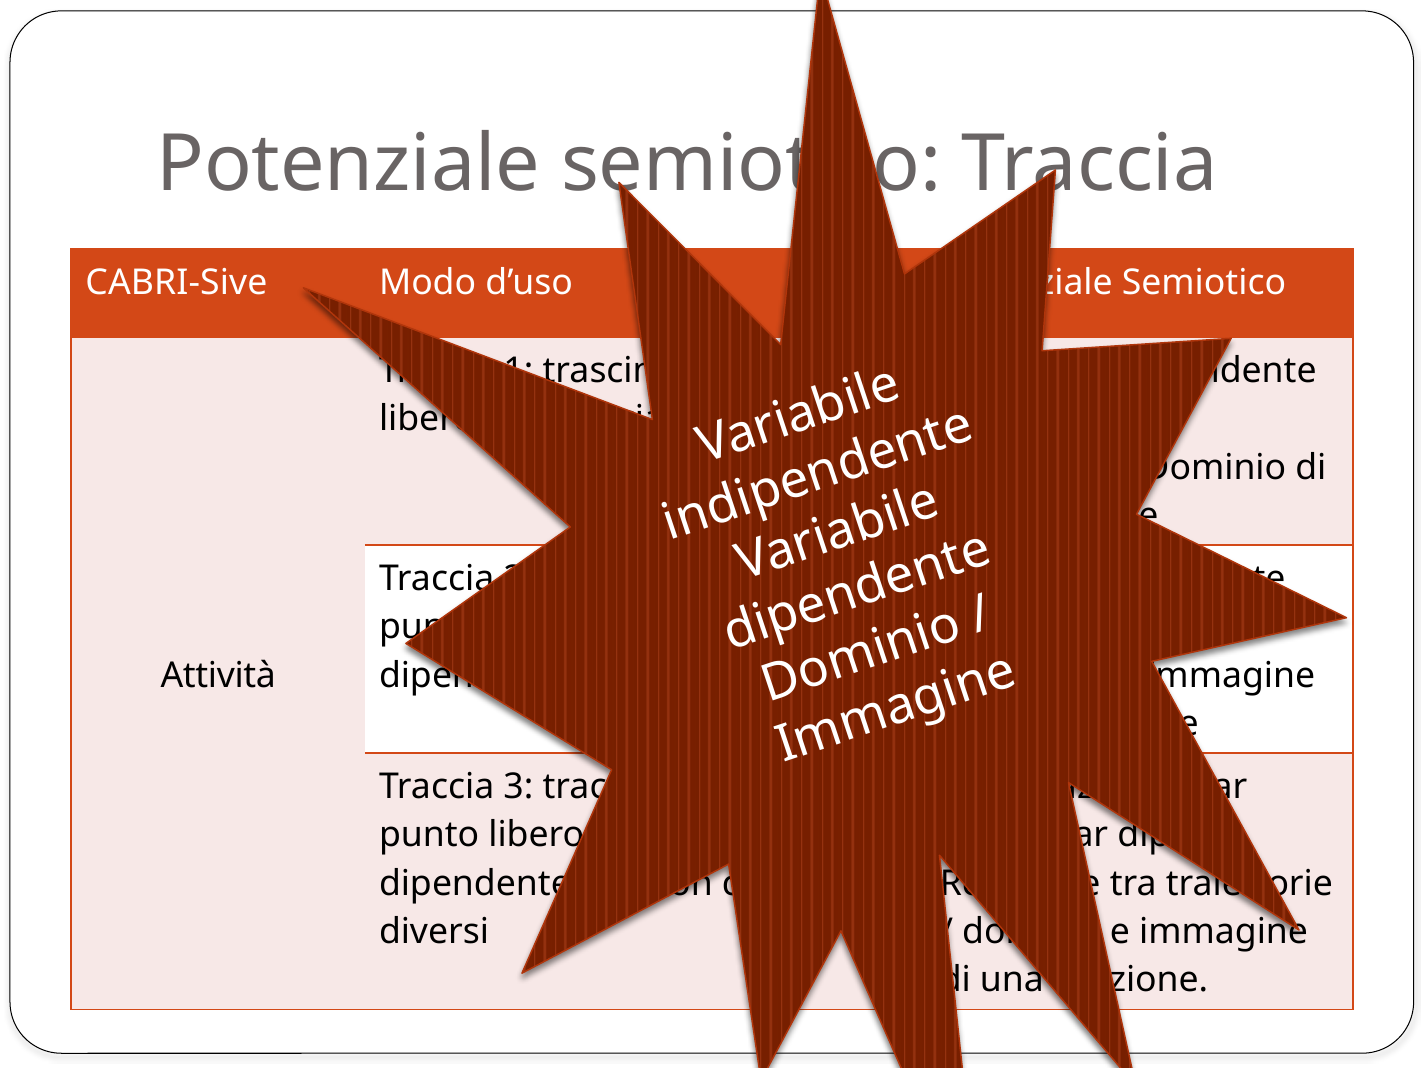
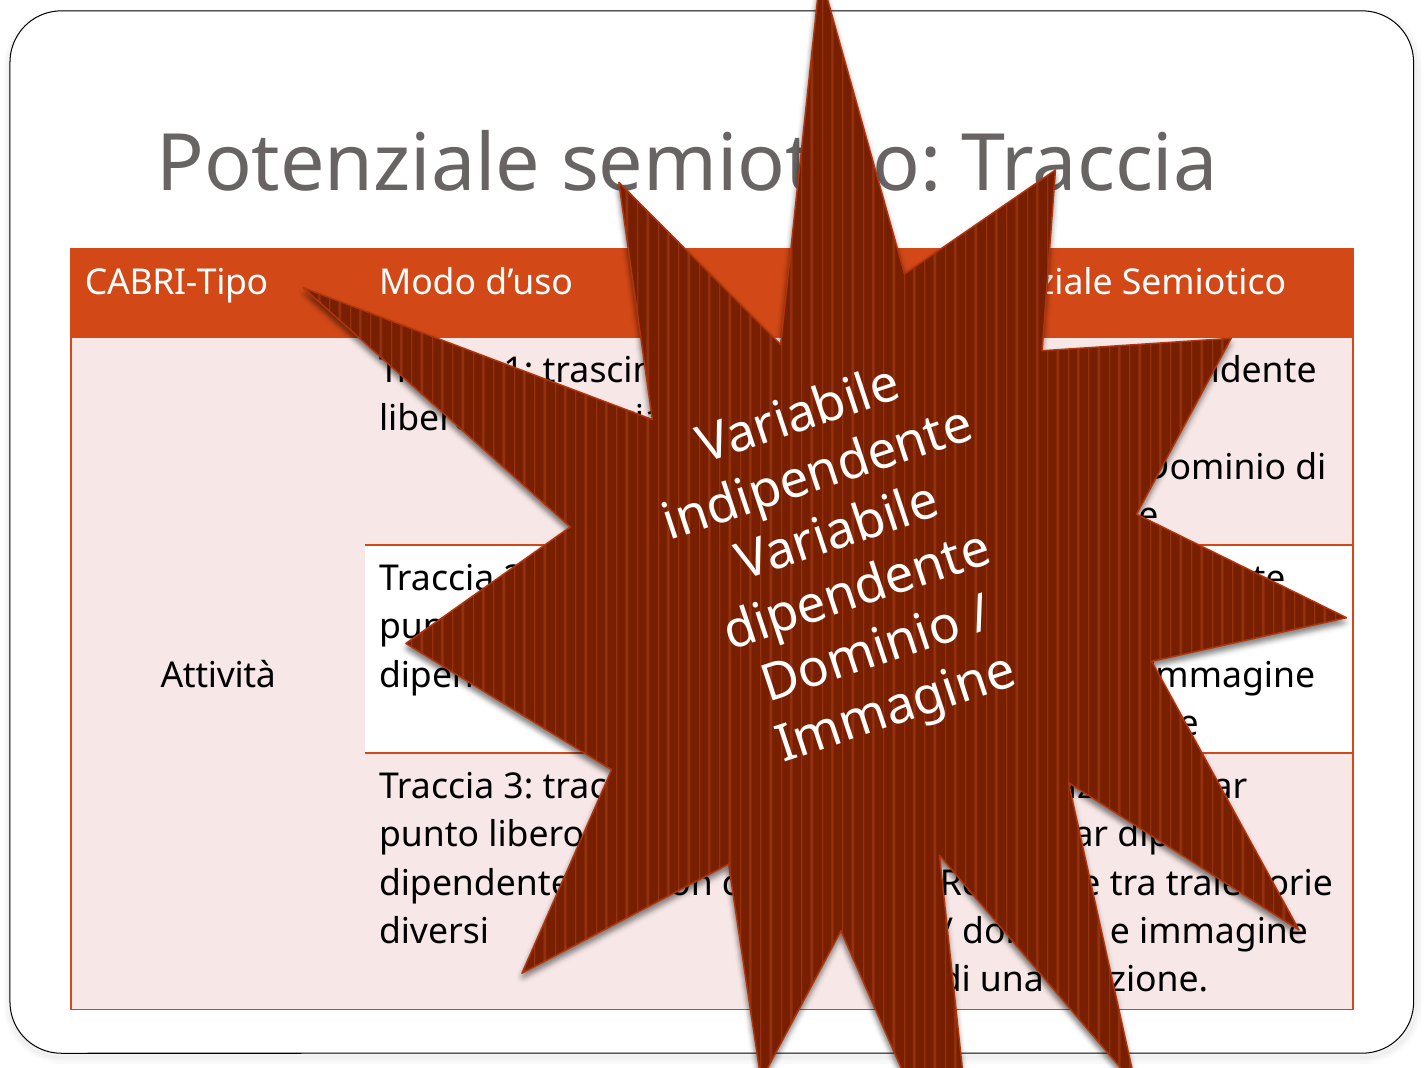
CABRI-Sive: CABRI-Sive -> CABRI-Tipo (177, 283)
